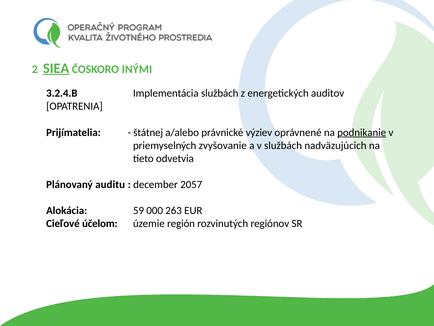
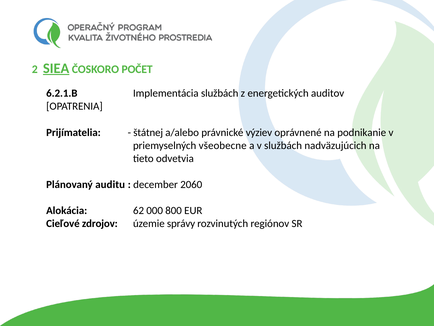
INÝMI: INÝMI -> POČET (137, 69)
3.2.4.B: 3.2.4.B -> 6.2.1.B (62, 93)
podnikanie underline: present -> none (362, 132)
zvyšovanie: zvyšovanie -> všeobecne (223, 145)
2057: 2057 -> 2060 (191, 184)
59: 59 -> 62 (139, 210)
263: 263 -> 800 (174, 210)
účelom: účelom -> zdrojov (100, 223)
región: región -> správy (181, 223)
